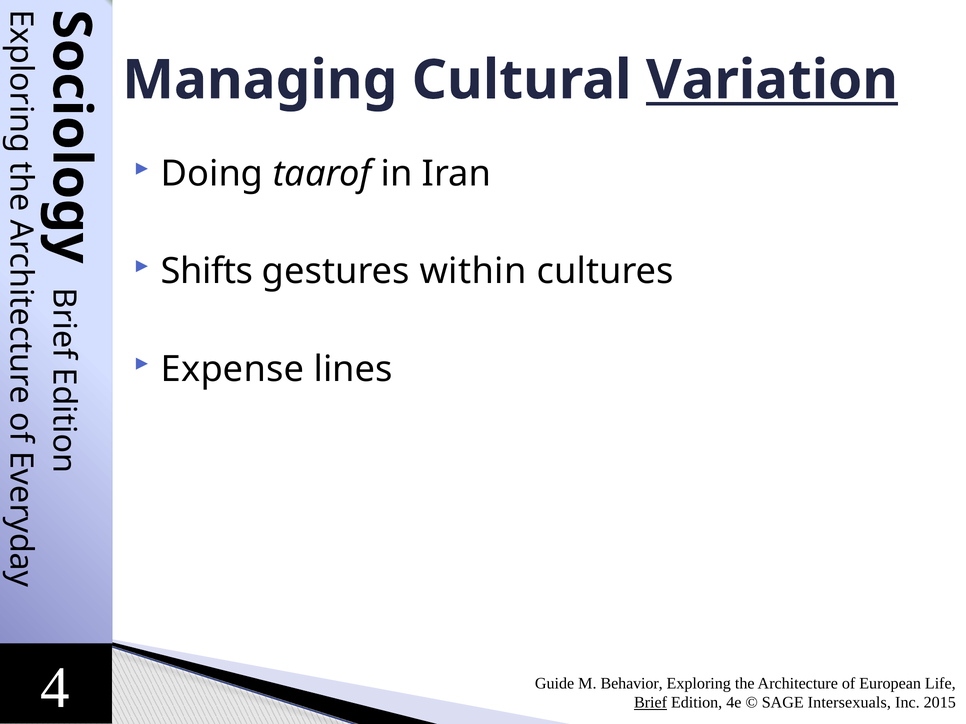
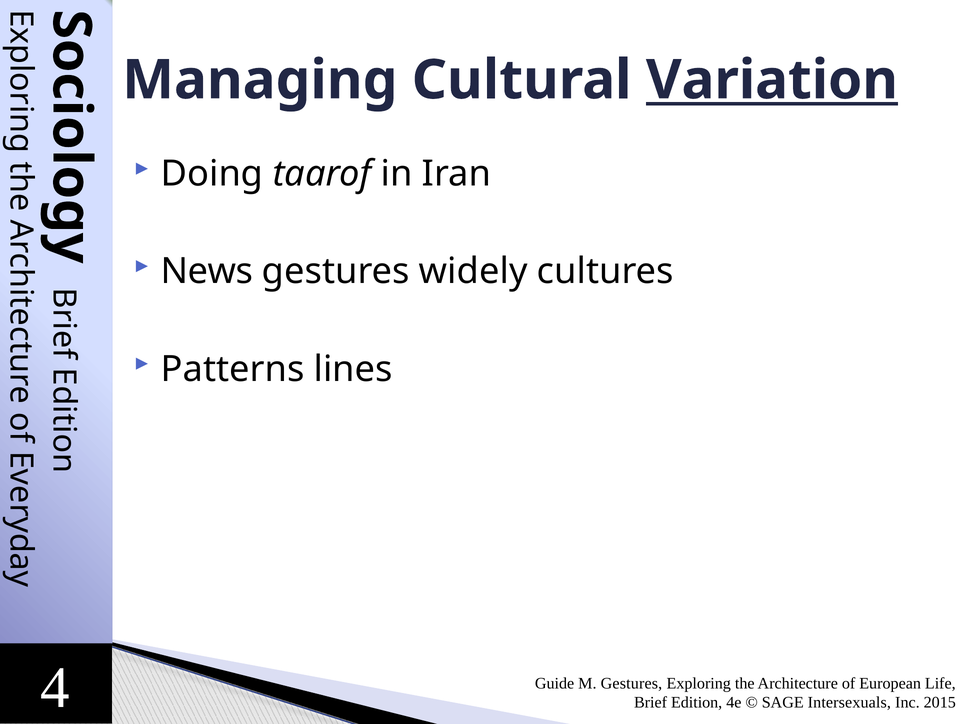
Shifts: Shifts -> News (207, 272)
within: within -> widely (473, 272)
Expense: Expense -> Patterns (233, 369)
M Behavior: Behavior -> Gestures (631, 684)
Brief underline: present -> none (651, 703)
